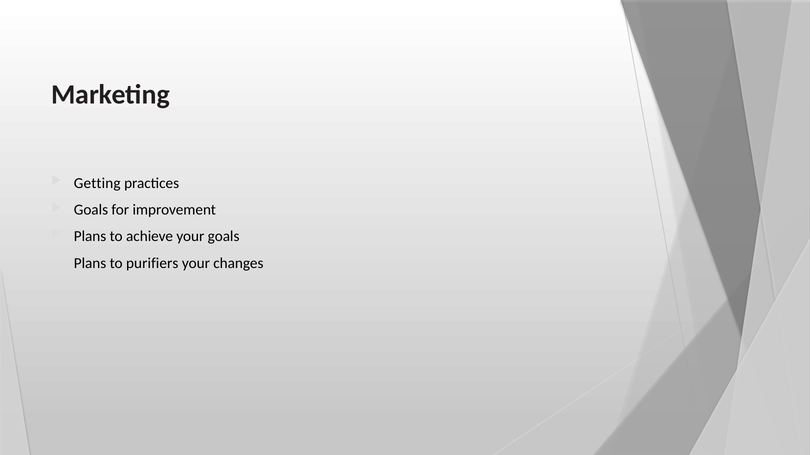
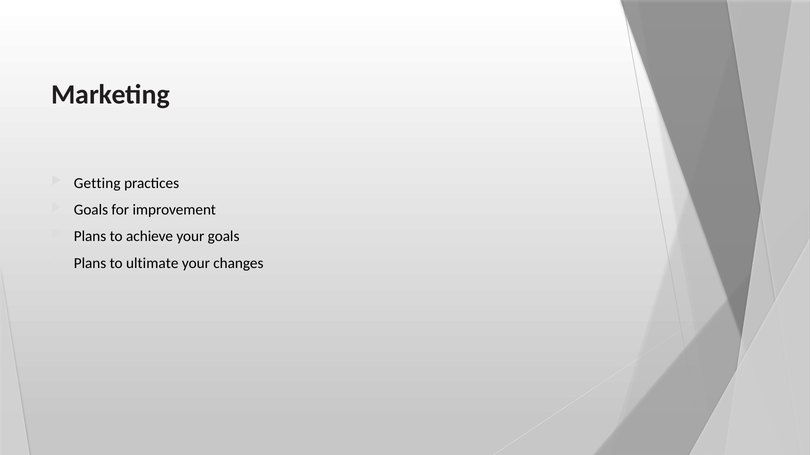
purifiers: purifiers -> ultimate (152, 263)
